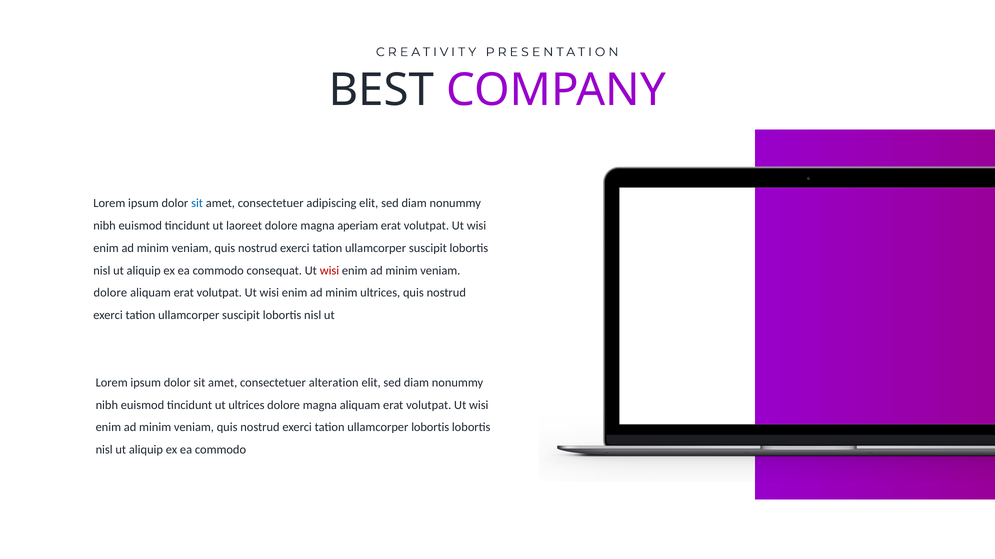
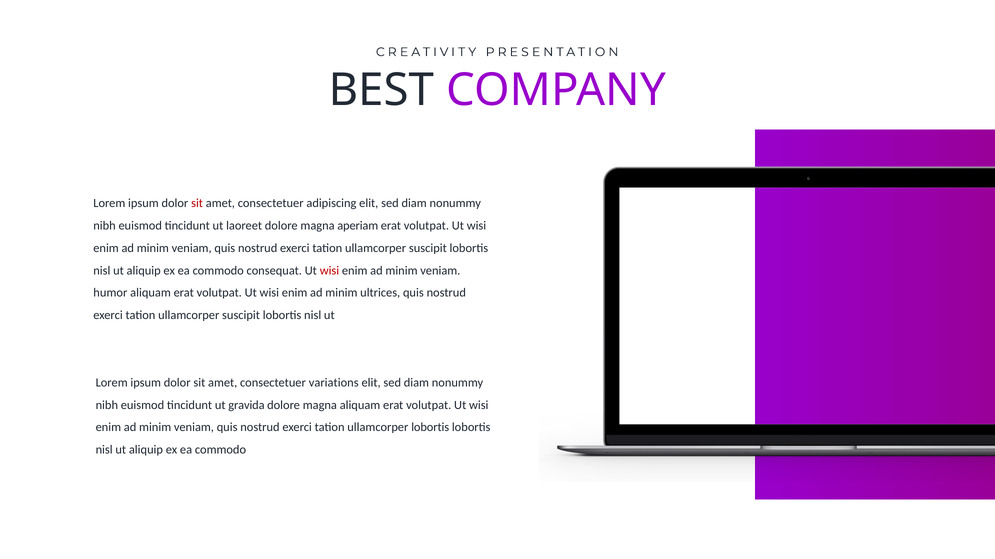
sit colour: blue -> red (197, 204)
dolore: dolore -> humor (110, 293)
alteration: alteration -> variations (334, 383)
ut ultrices: ultrices -> gravida (246, 405)
